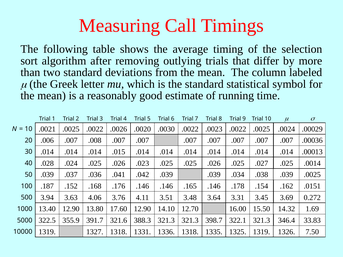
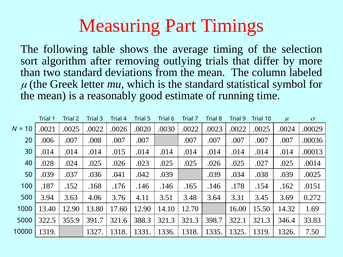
Call: Call -> Part (181, 26)
